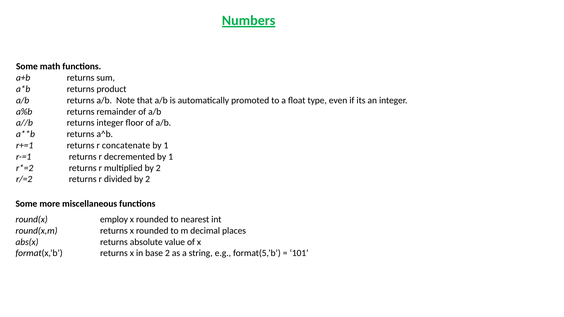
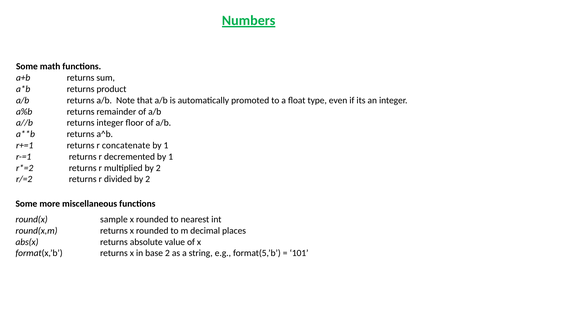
employ: employ -> sample (114, 220)
